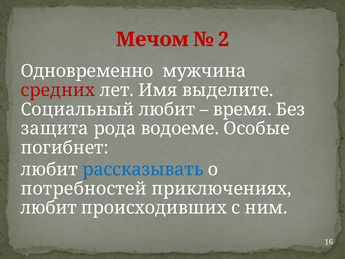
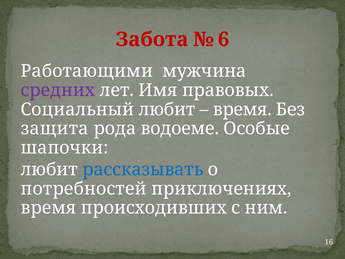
Мечом: Мечом -> Забота (152, 39)
2: 2 -> 6 (223, 39)
Одновременно: Одновременно -> Работающими (87, 71)
средних colour: red -> purple (58, 90)
выделите: выделите -> правовых (228, 90)
погибнет: погибнет -> шапочки (65, 148)
любит: любит -> время (48, 208)
